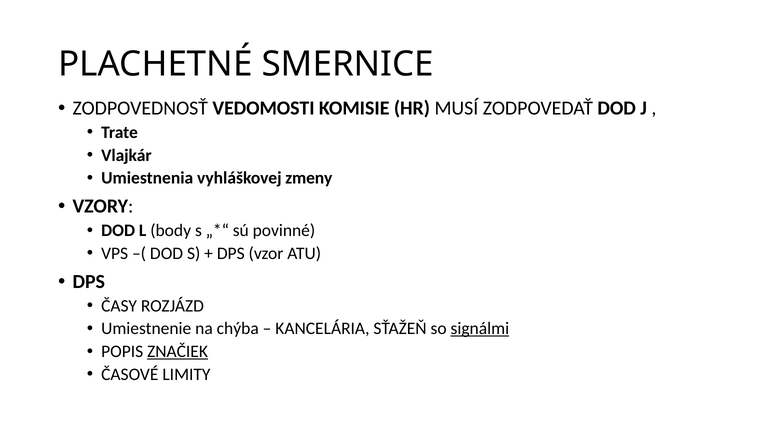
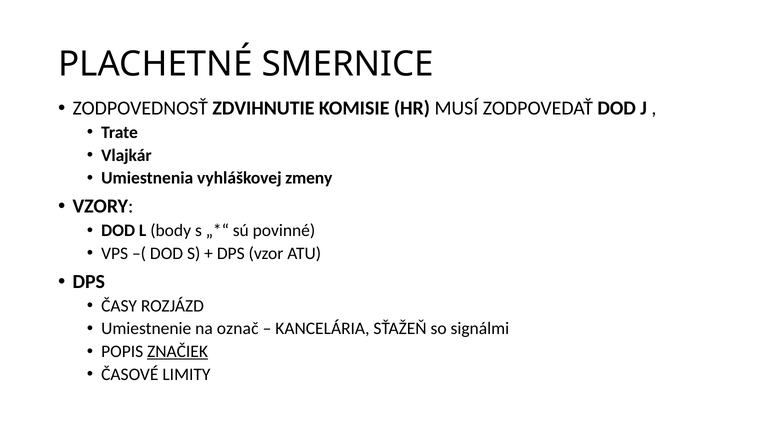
VEDOMOSTI: VEDOMOSTI -> ZDVIHNUTIE (263, 108)
chýba: chýba -> označ (238, 328)
signálmi underline: present -> none (480, 328)
